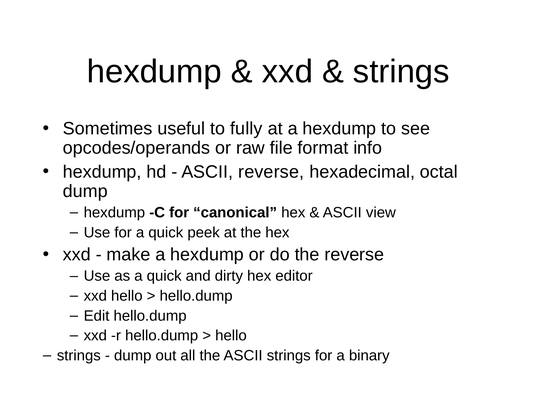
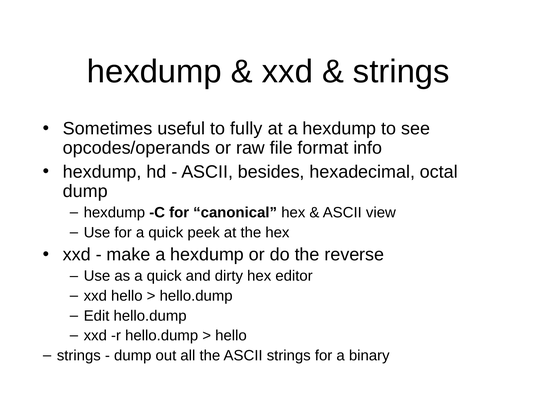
ASCII reverse: reverse -> besides (271, 172)
